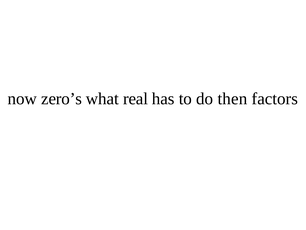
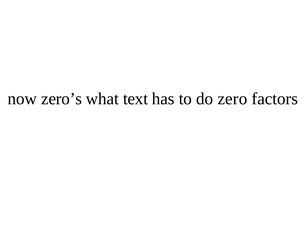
real: real -> text (136, 99)
then: then -> zero (232, 99)
